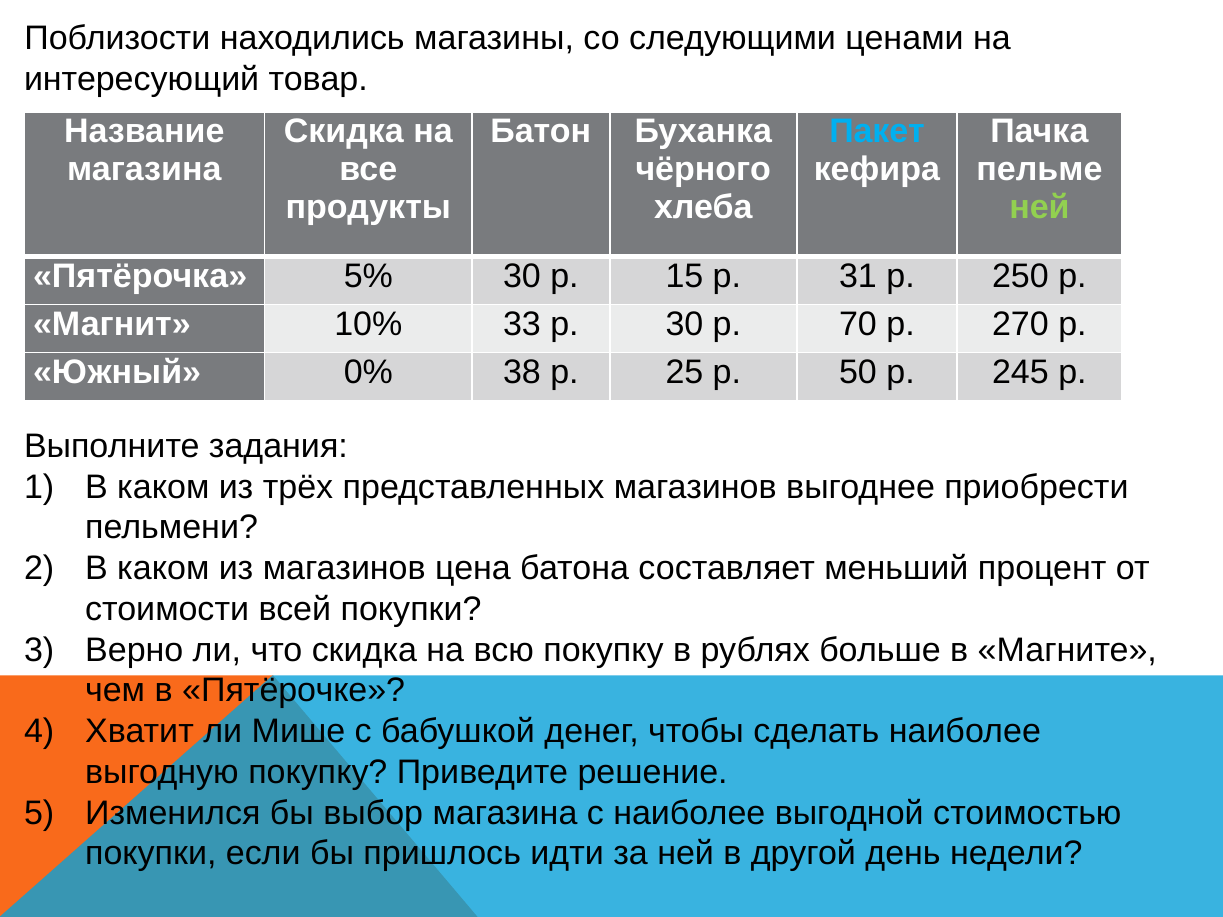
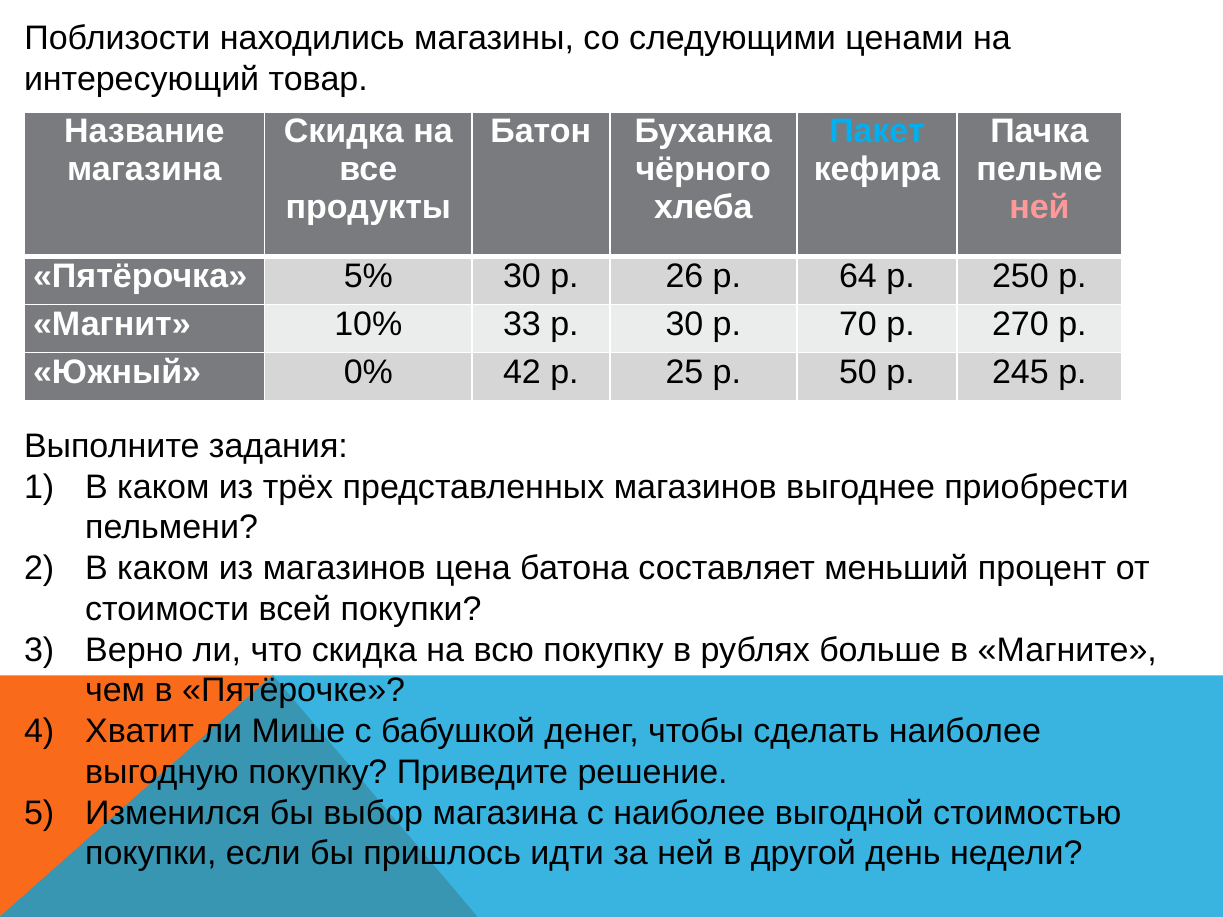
ней colour: light green -> pink (1039, 207)
15: 15 -> 26 (684, 276)
31: 31 -> 64 (858, 276)
38: 38 -> 42 (522, 372)
